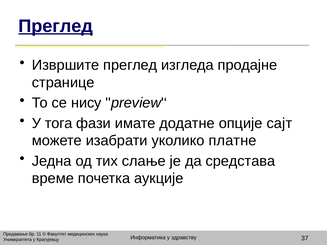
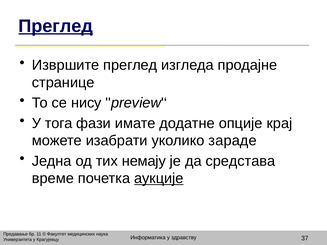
сајт: сајт -> крај (279, 123)
платне: платне -> зараде (233, 141)
слање: слање -> немају (144, 161)
аукције underline: none -> present (159, 179)
